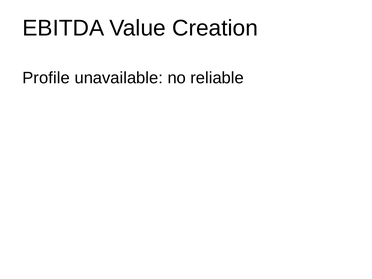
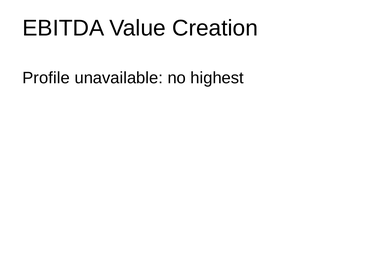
reliable: reliable -> highest (217, 78)
